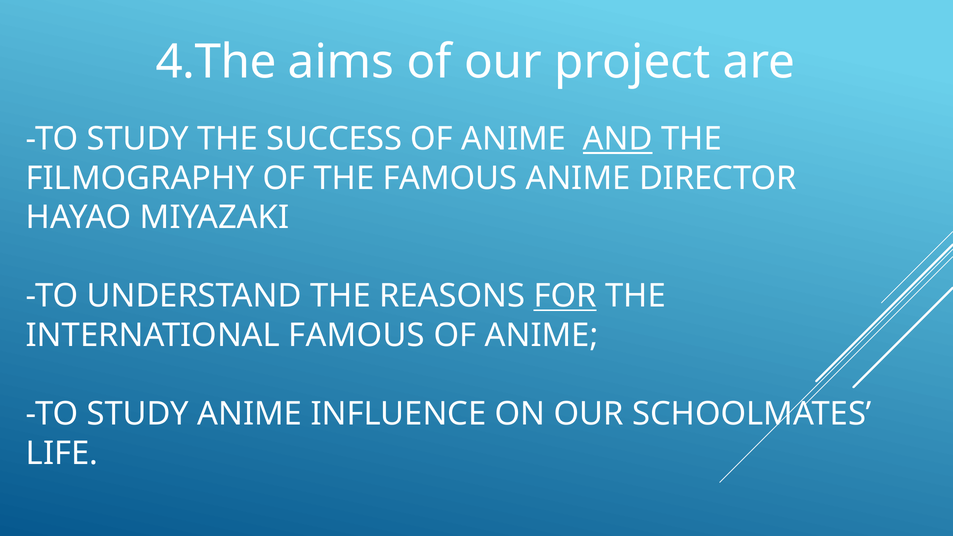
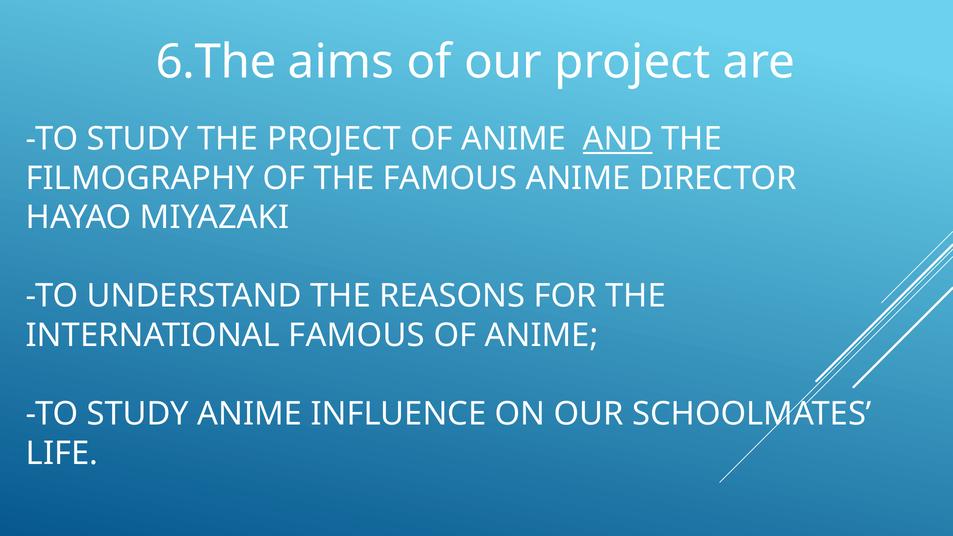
4.The: 4.The -> 6.The (216, 62)
THE SUCCESS: SUCCESS -> PROJECT (334, 139)
FOR underline: present -> none (565, 296)
